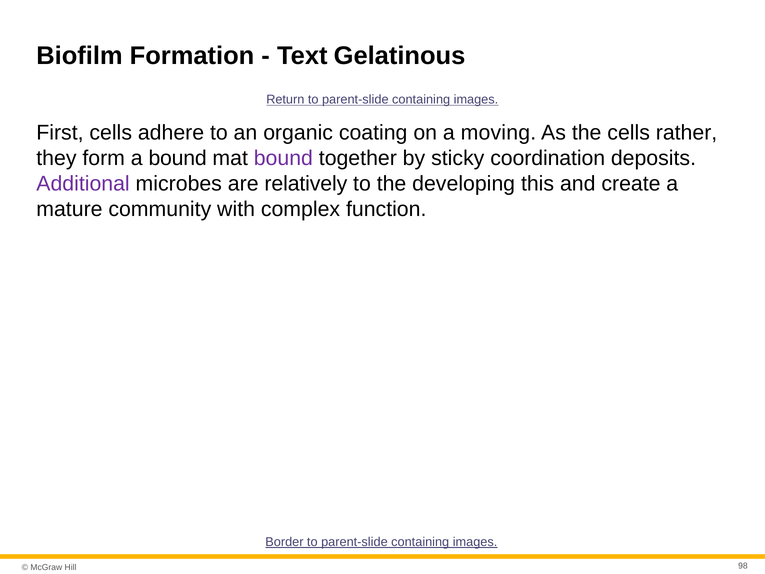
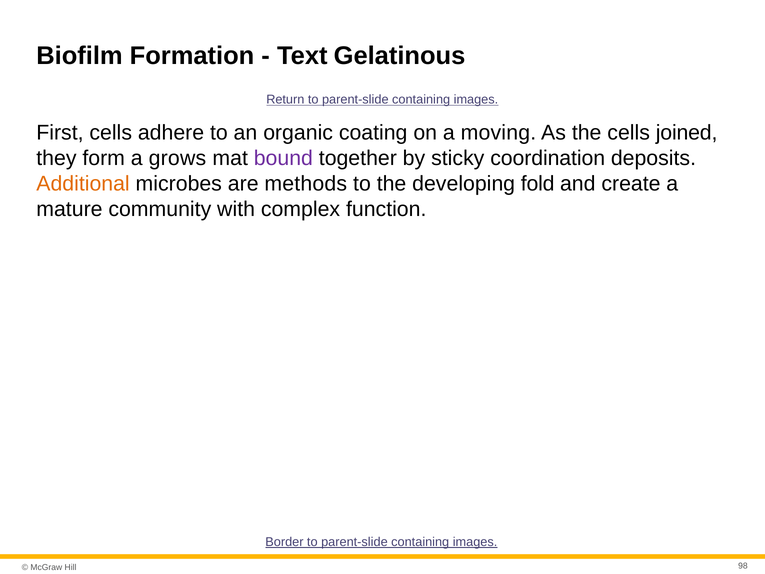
rather: rather -> joined (687, 133)
a bound: bound -> grows (177, 158)
Additional colour: purple -> orange (83, 184)
relatively: relatively -> methods (306, 184)
this: this -> fold (538, 184)
